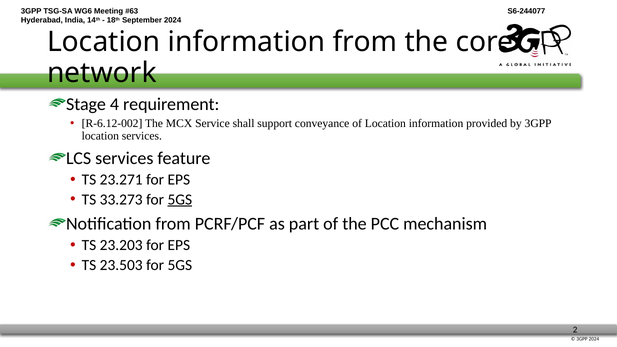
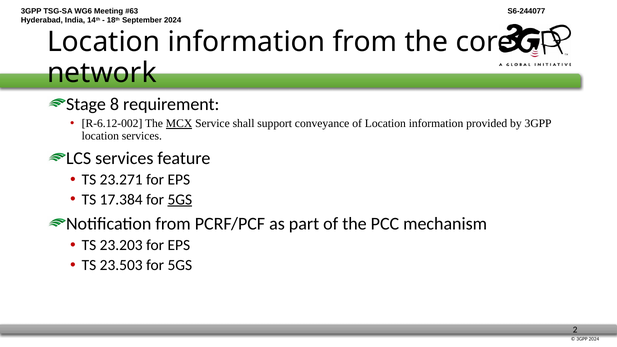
4: 4 -> 8 (115, 104)
MCX underline: none -> present (179, 124)
33.273: 33.273 -> 17.384 (121, 200)
